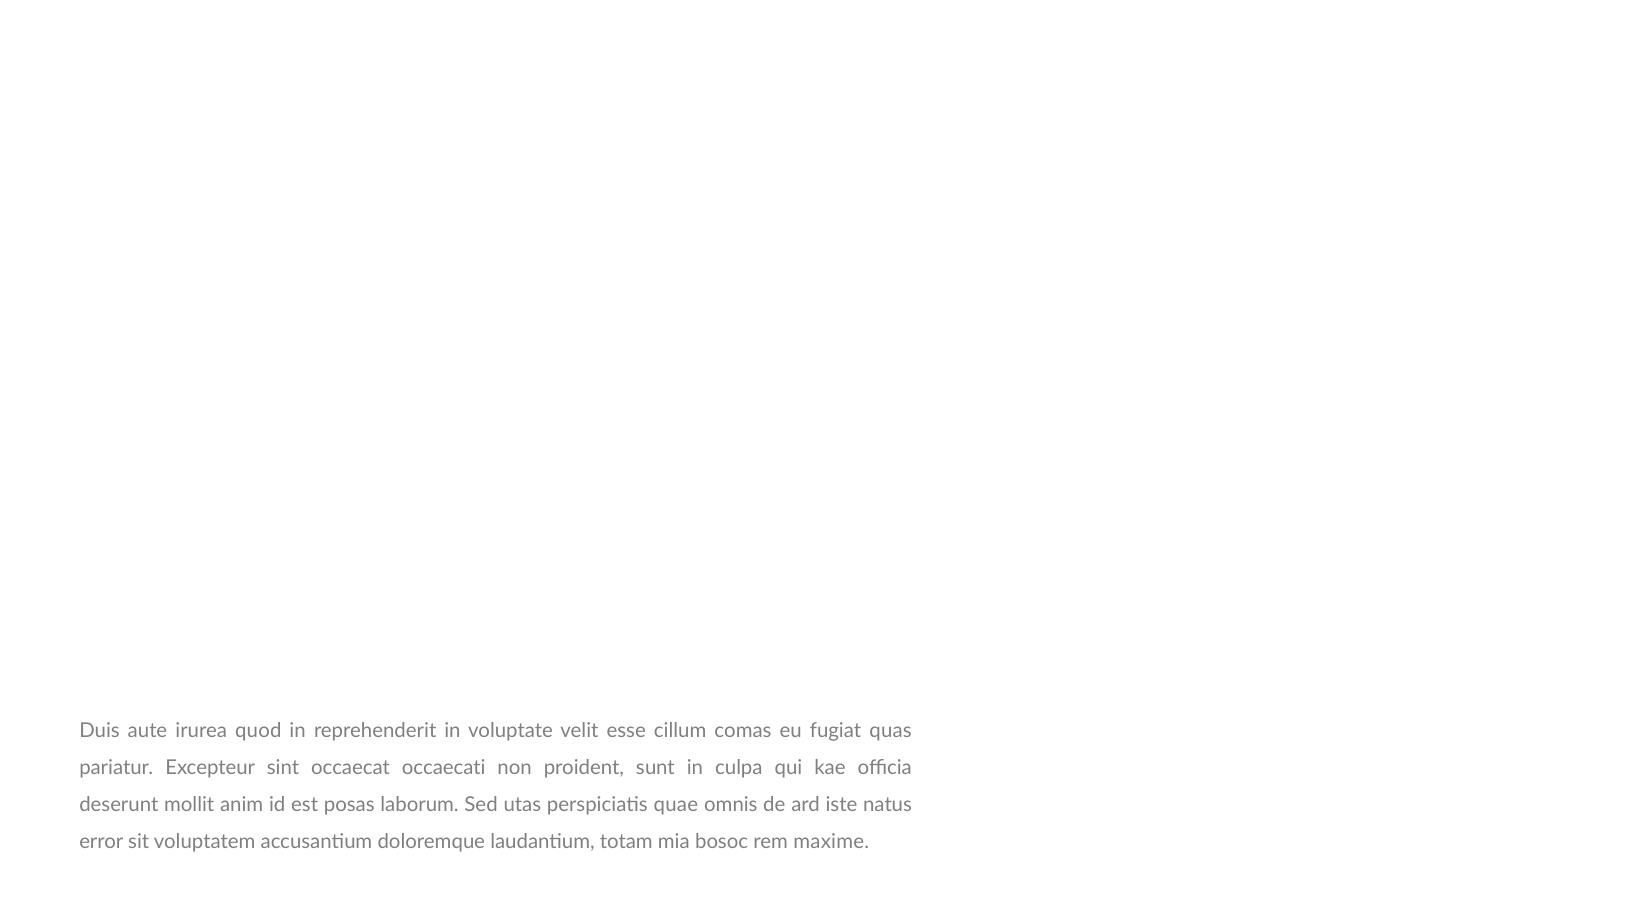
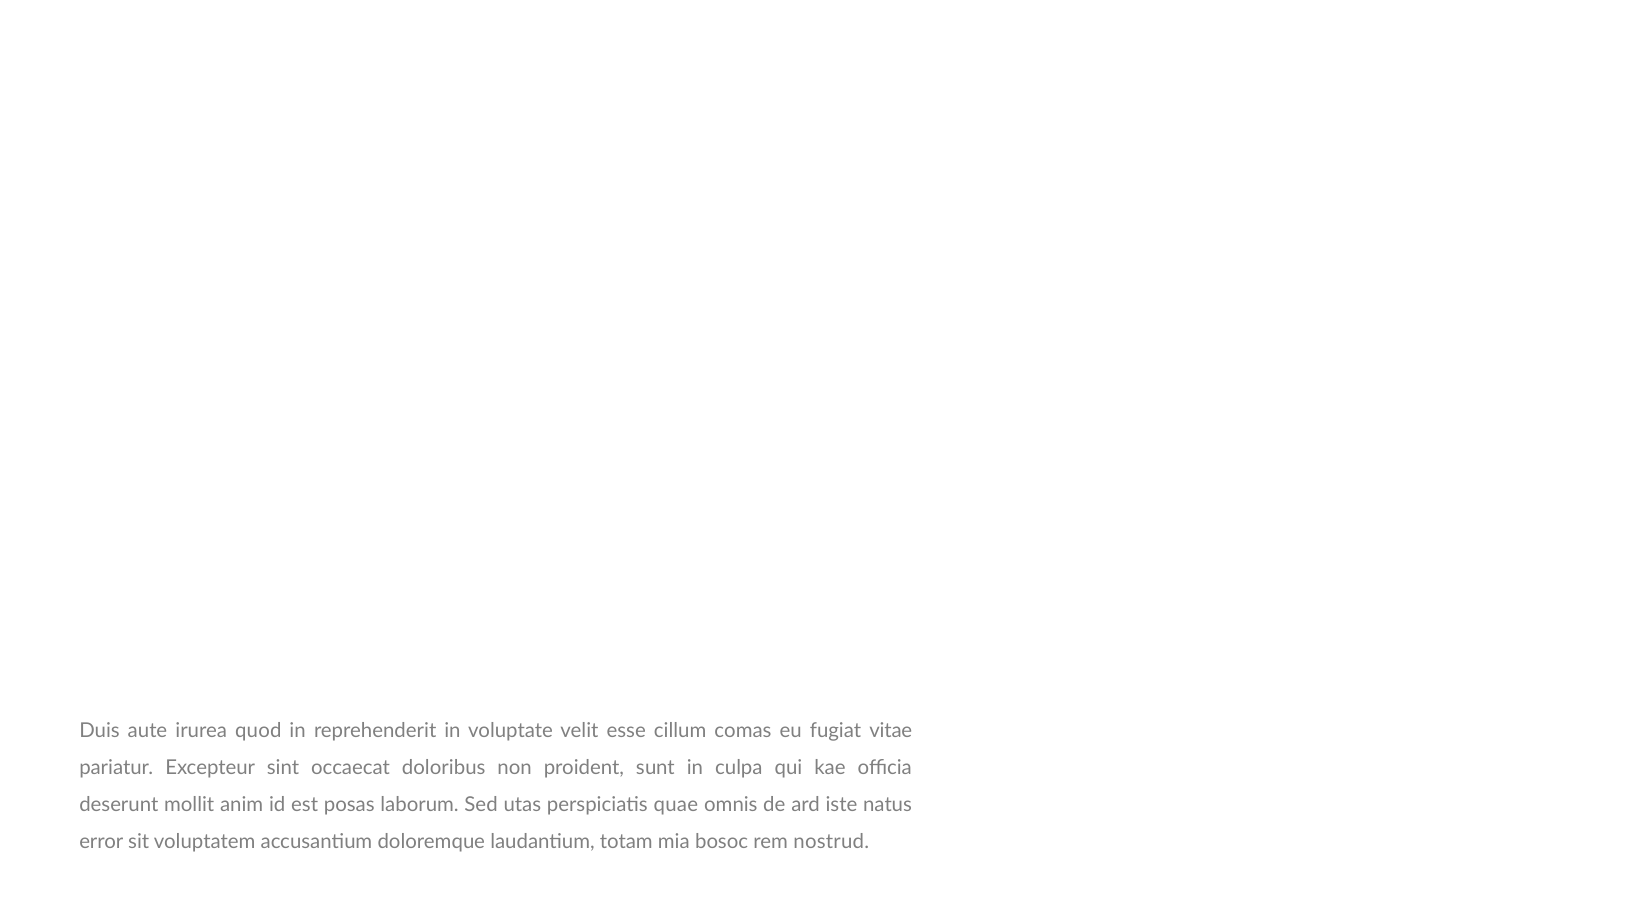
quas: quas -> vitae (891, 731)
occaecati: occaecati -> doloribus (444, 768)
maxime: maxime -> nostrud (831, 841)
